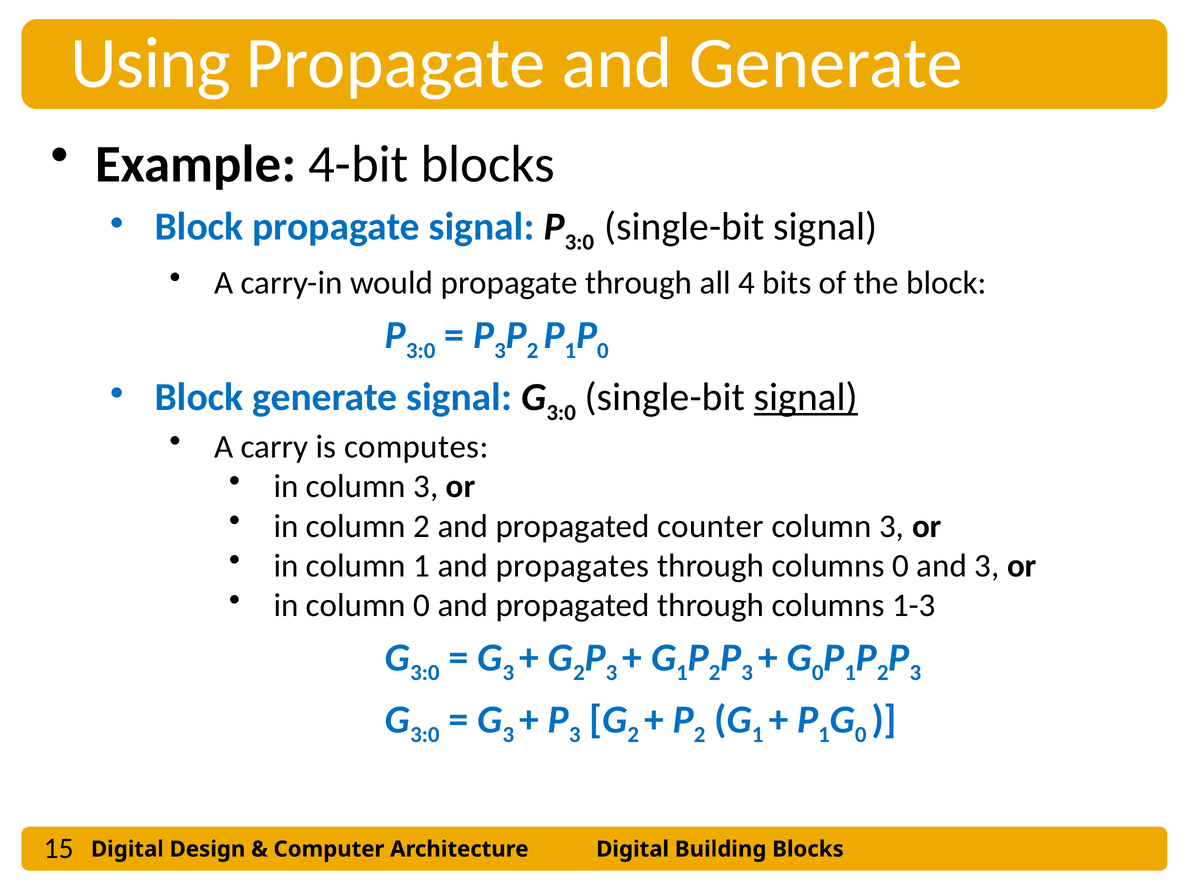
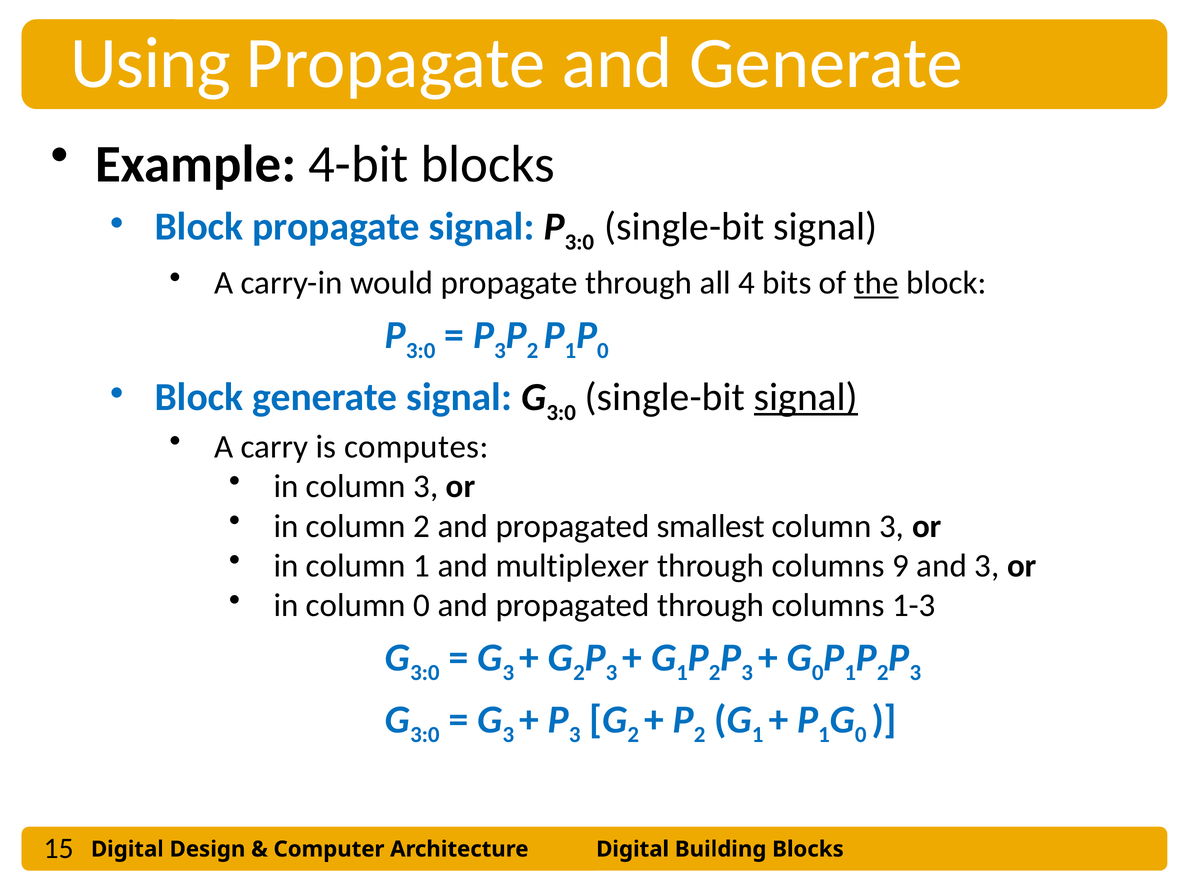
the underline: none -> present (876, 283)
counter: counter -> smallest (711, 526)
propagates: propagates -> multiplexer (572, 566)
columns 0: 0 -> 9 (901, 566)
